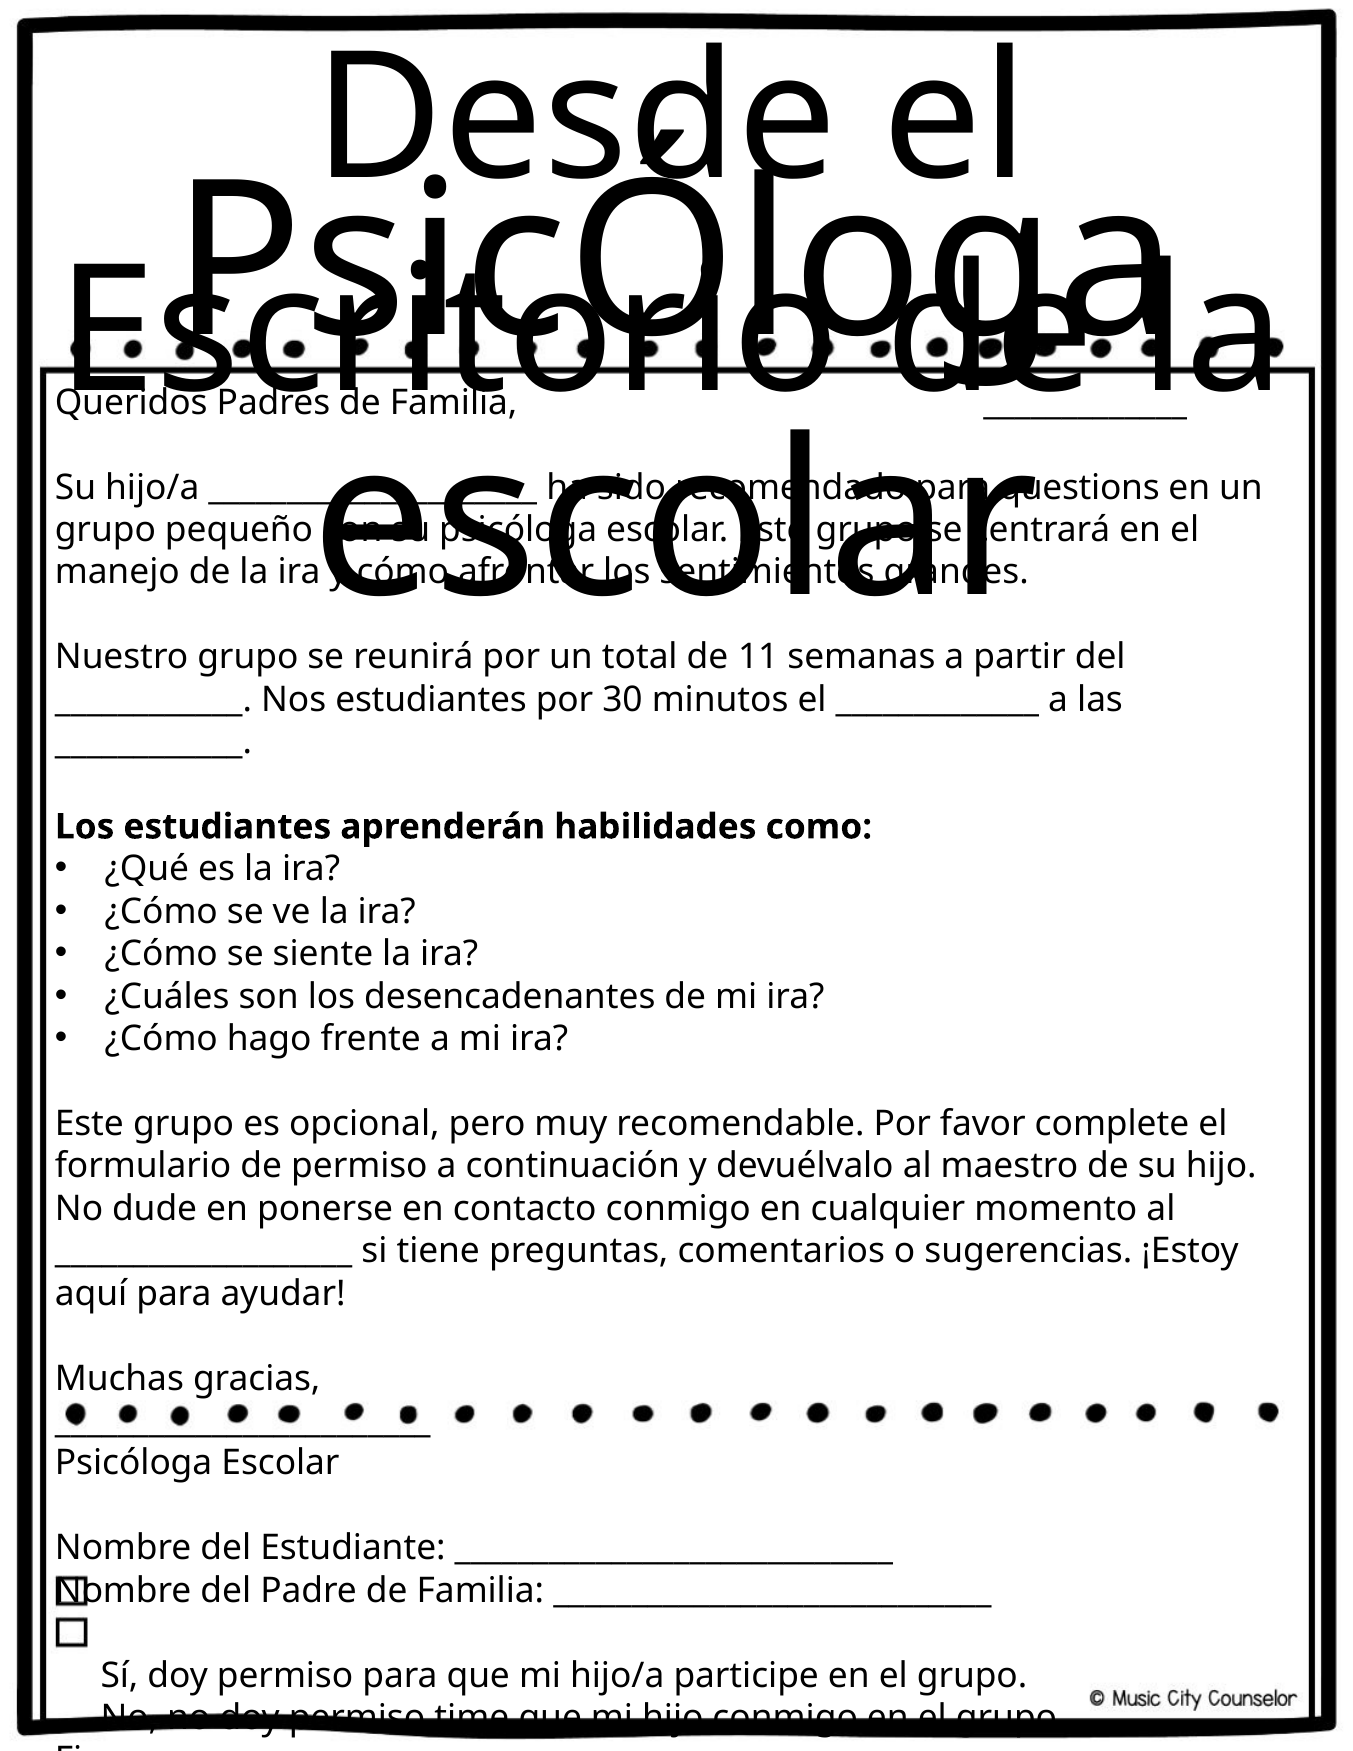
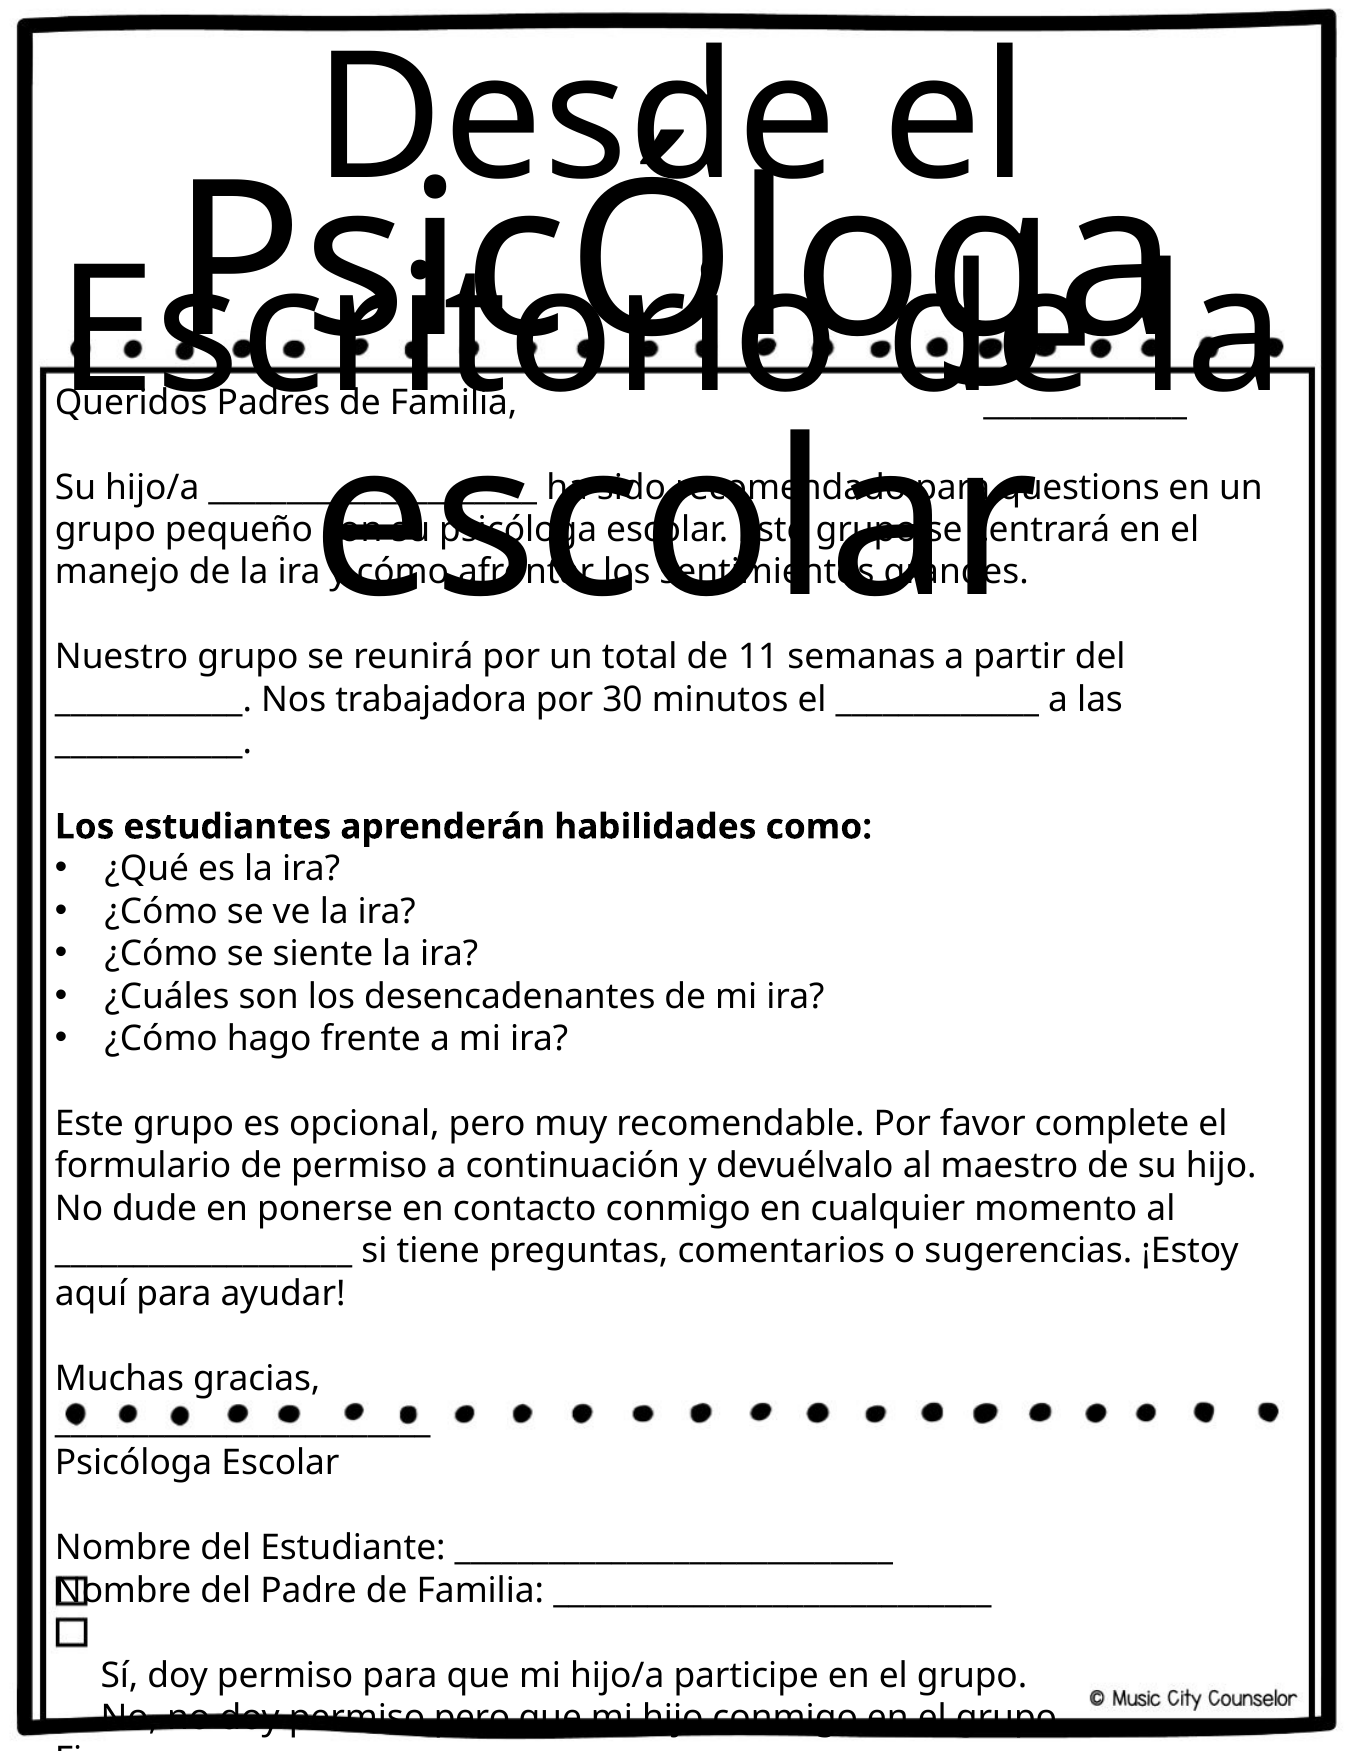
Nos estudiantes: estudiantes -> trabajadora (431, 699)
permiso time: time -> pero (472, 1718)
